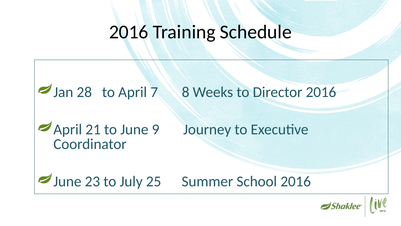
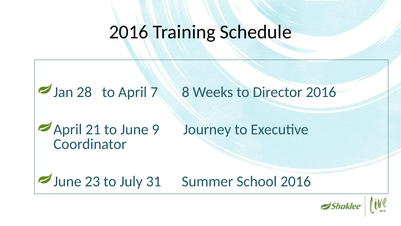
25: 25 -> 31 (154, 181)
